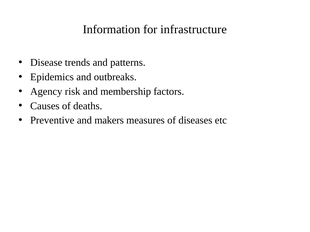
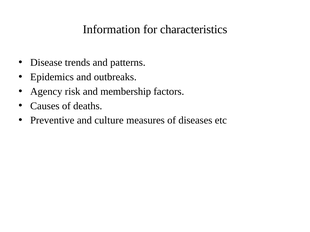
infrastructure: infrastructure -> characteristics (194, 30)
makers: makers -> culture (109, 121)
